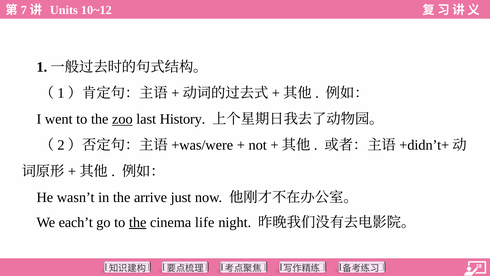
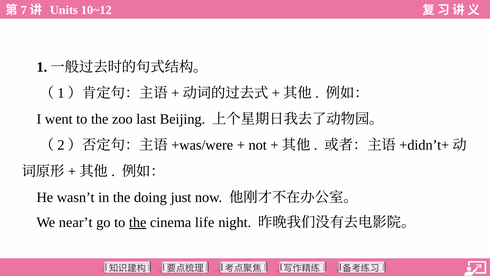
zoo underline: present -> none (122, 119)
History: History -> Beijing (182, 119)
arrive: arrive -> doing (150, 197)
each’t: each’t -> near’t (76, 222)
